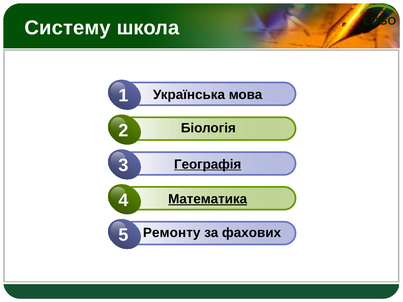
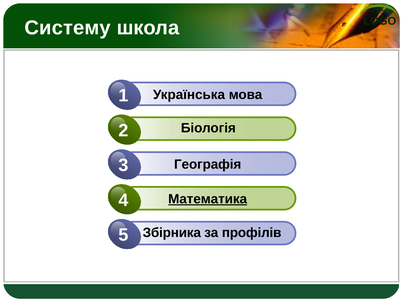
Географія underline: present -> none (208, 164)
Ремонту: Ремонту -> Збірника (172, 233)
фахових: фахових -> профілів (252, 233)
